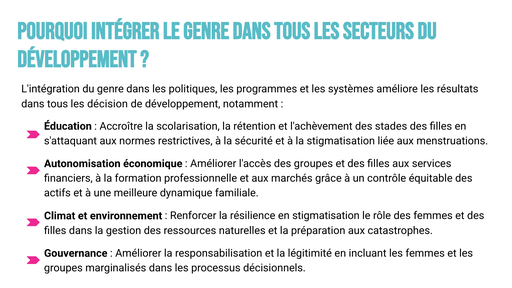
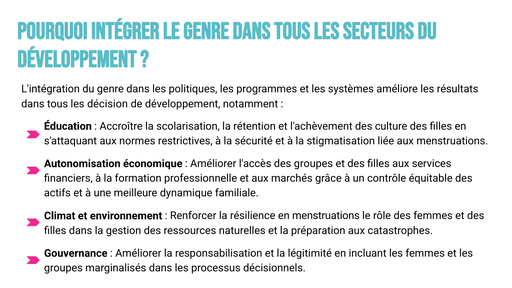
stades: stades -> culture (391, 126)
en stigmatisation: stigmatisation -> menstruations (326, 216)
